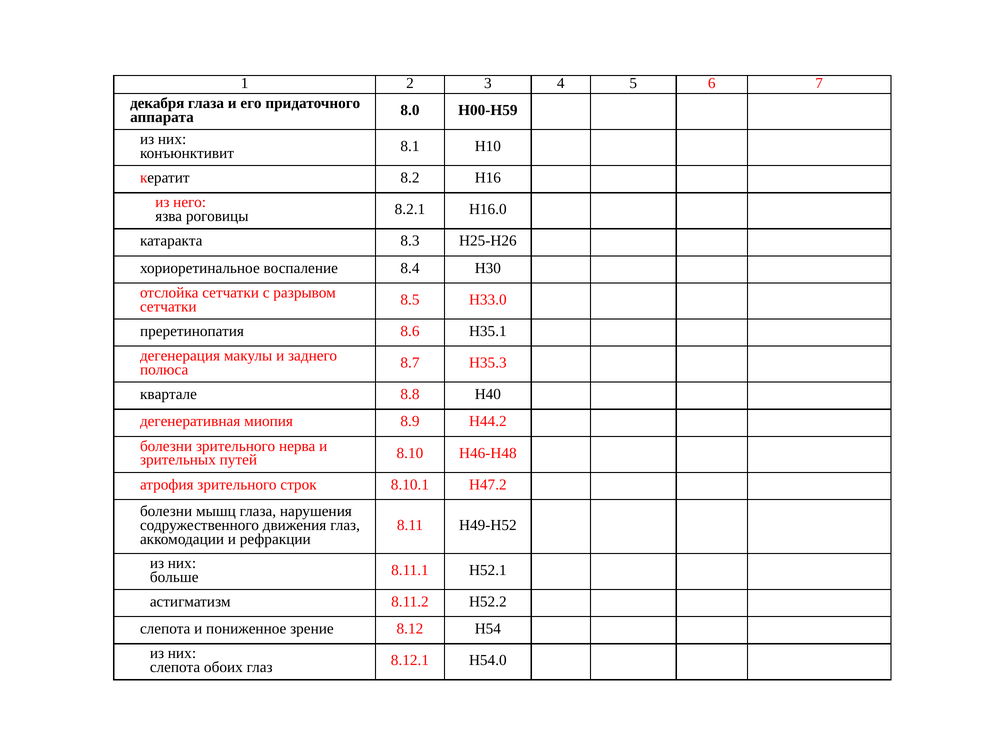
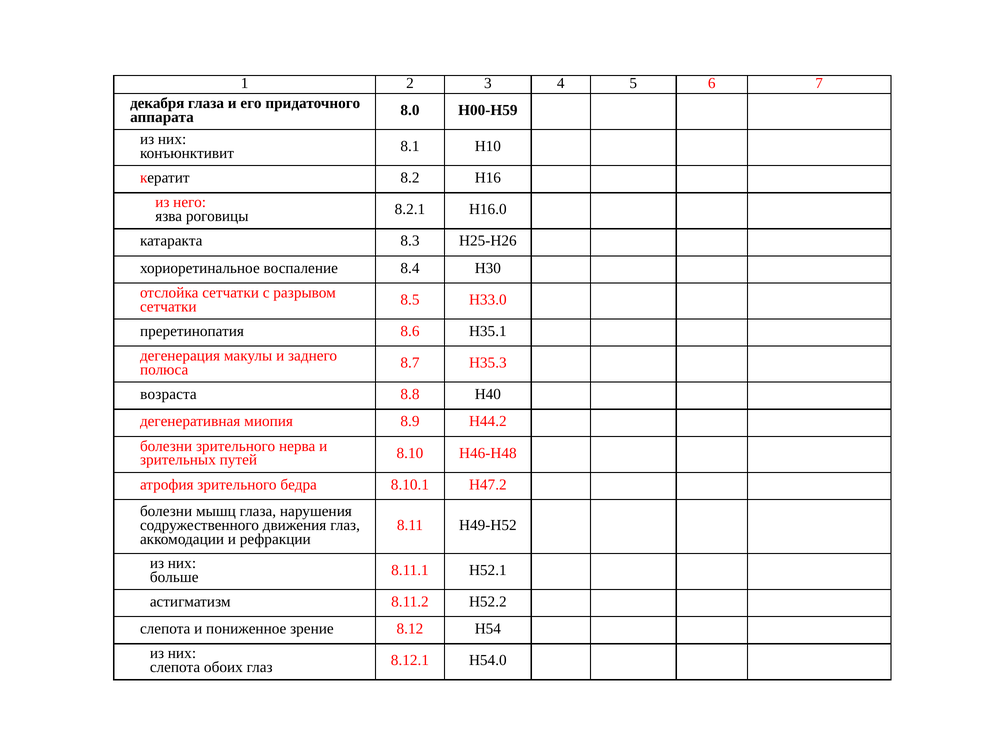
квартале: квартале -> возраста (168, 394)
строк: строк -> бедра (299, 484)
